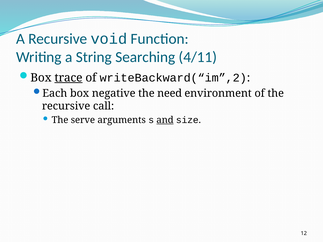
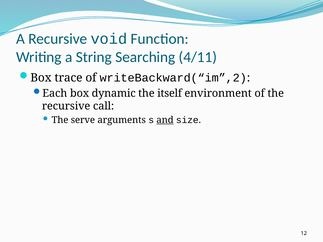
trace underline: present -> none (68, 78)
negative: negative -> dynamic (114, 93)
need: need -> itself (170, 93)
